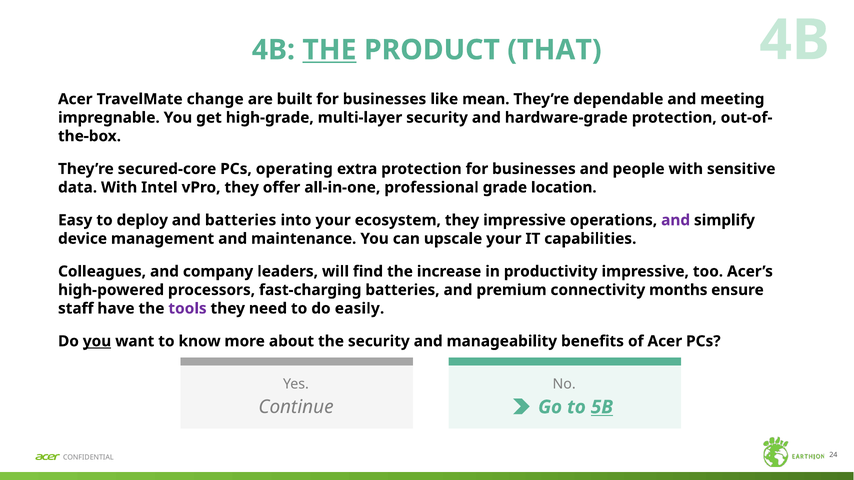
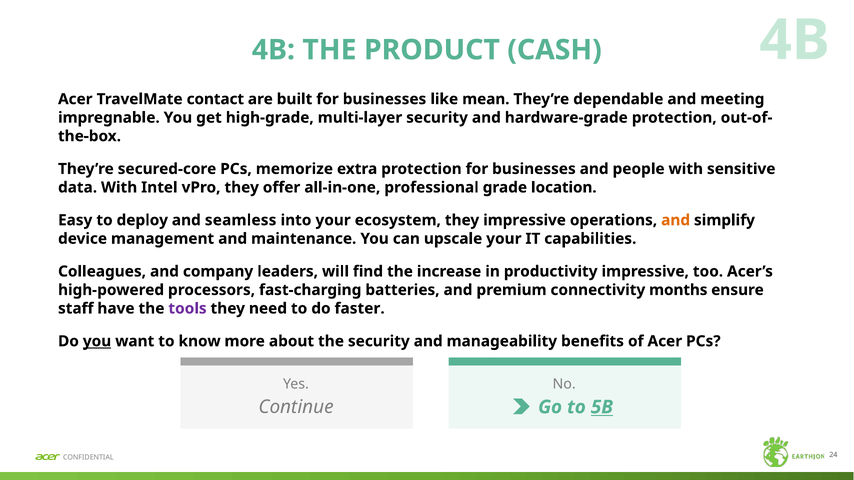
THE underline: present -> none (329, 50)
THAT: THAT -> CASH (555, 50)
change: change -> contact (215, 99)
operating: operating -> memorize (294, 169)
and batteries: batteries -> seamless (241, 220)
and colour: purple -> orange (676, 220)
easily: easily -> faster (360, 309)
